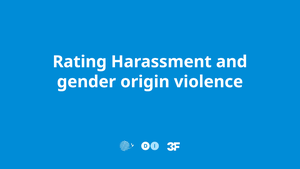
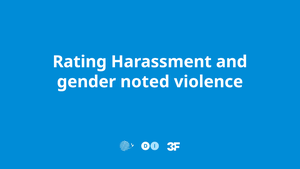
origin: origin -> noted (145, 82)
